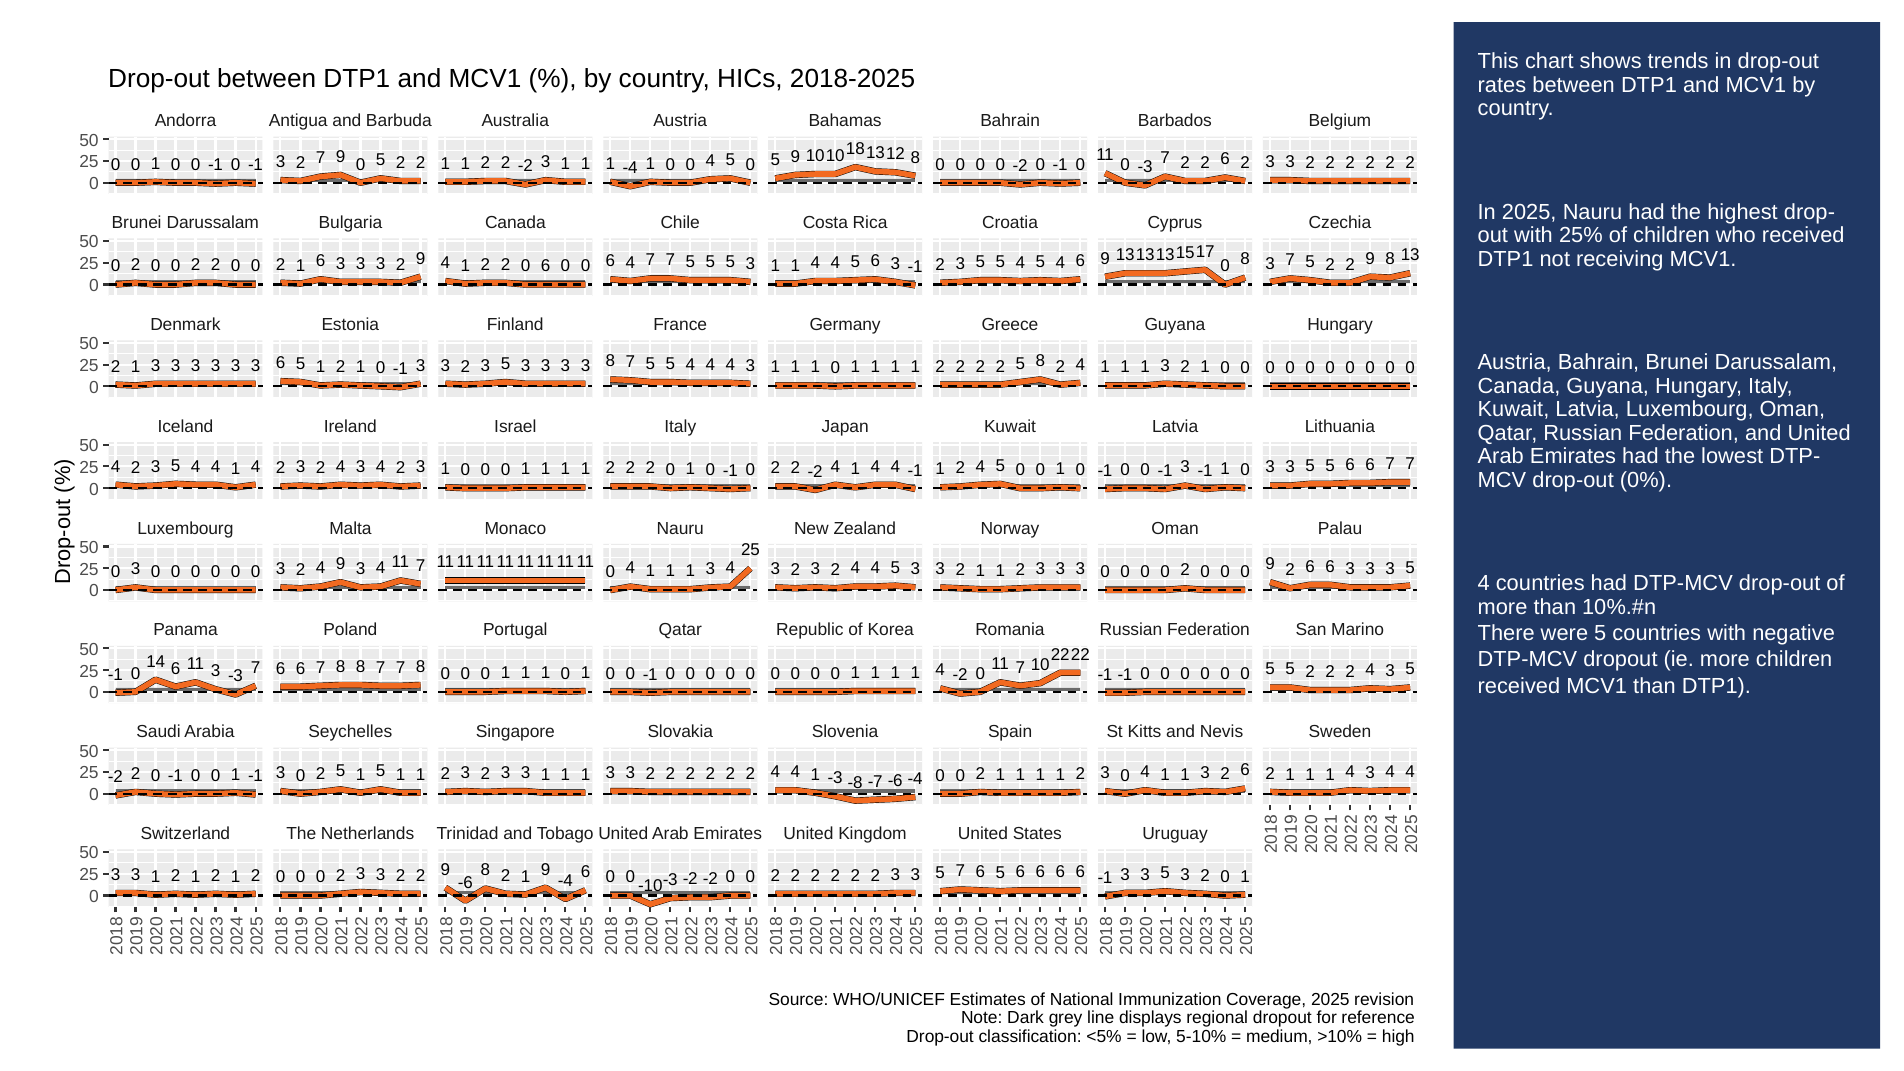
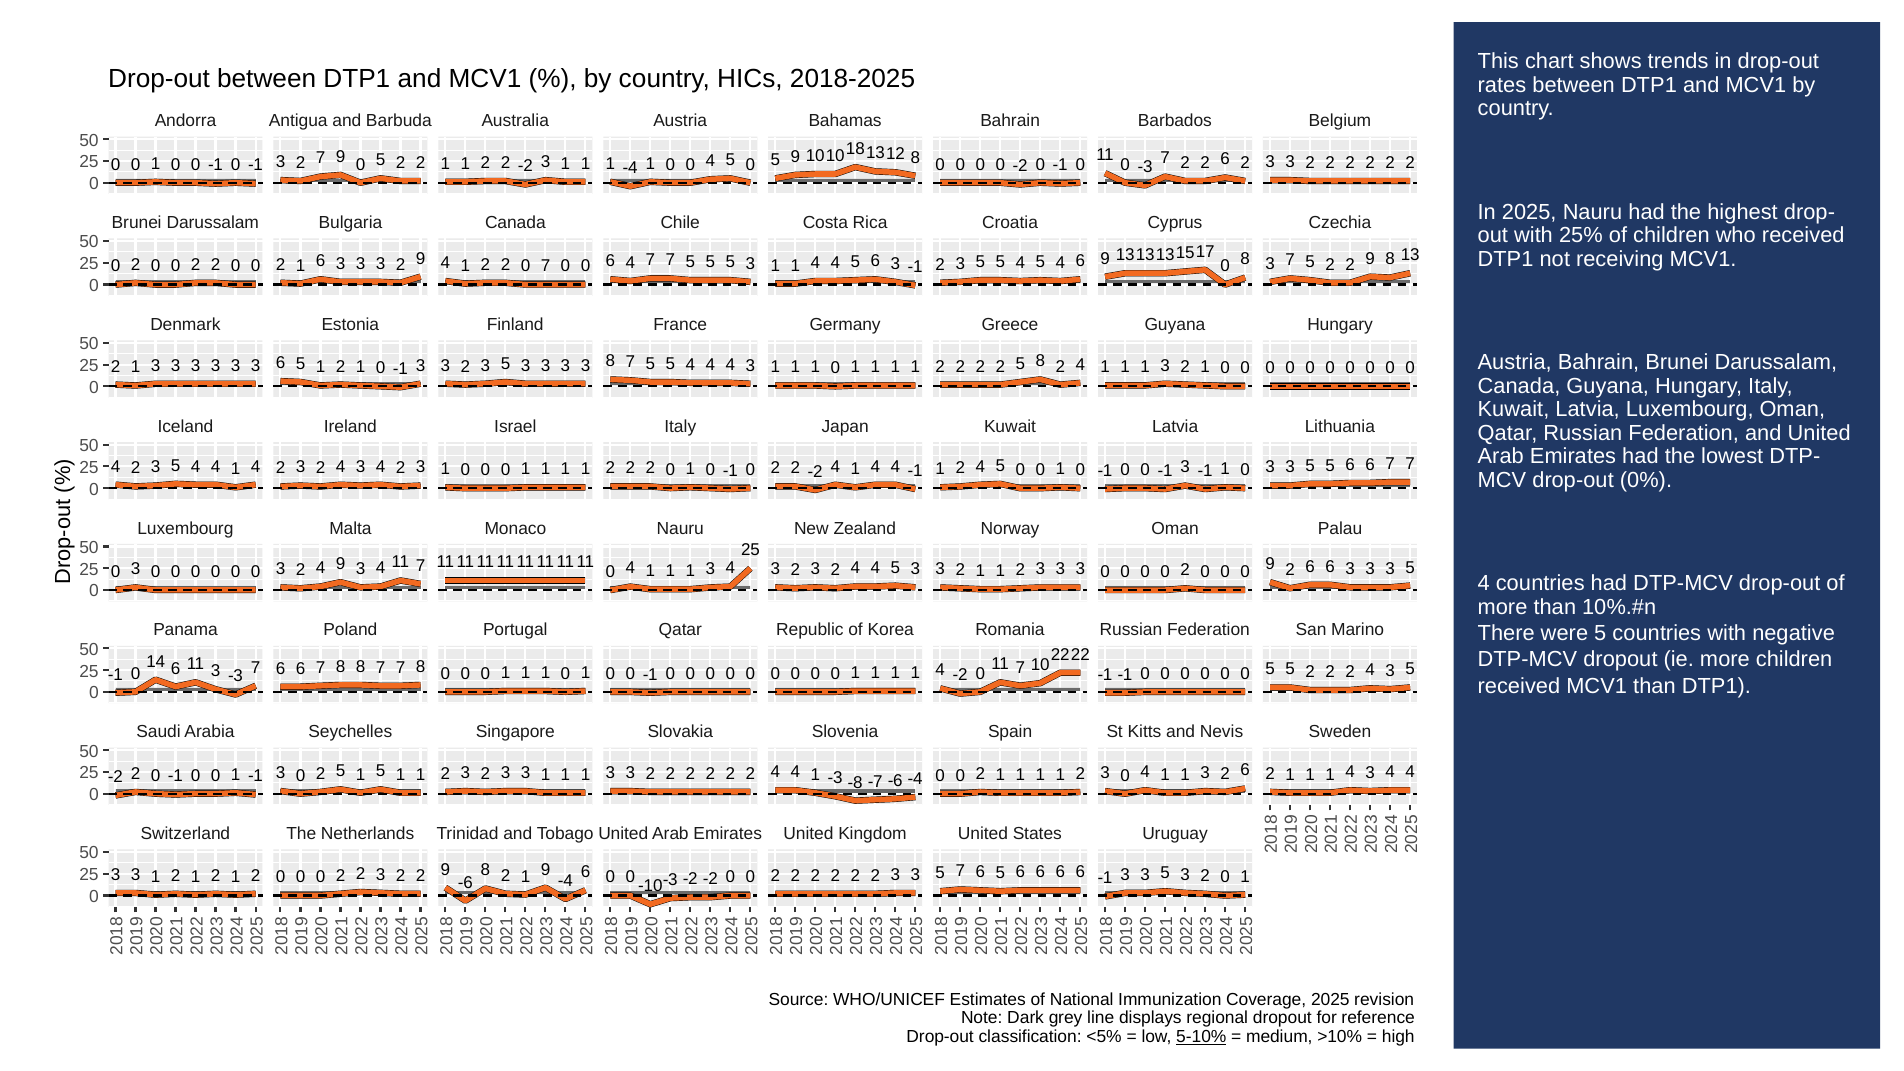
2 0 6: 6 -> 7 (546, 266)
3: 3 -> 2 (361, 874)
5-10% underline: none -> present (1201, 1037)
